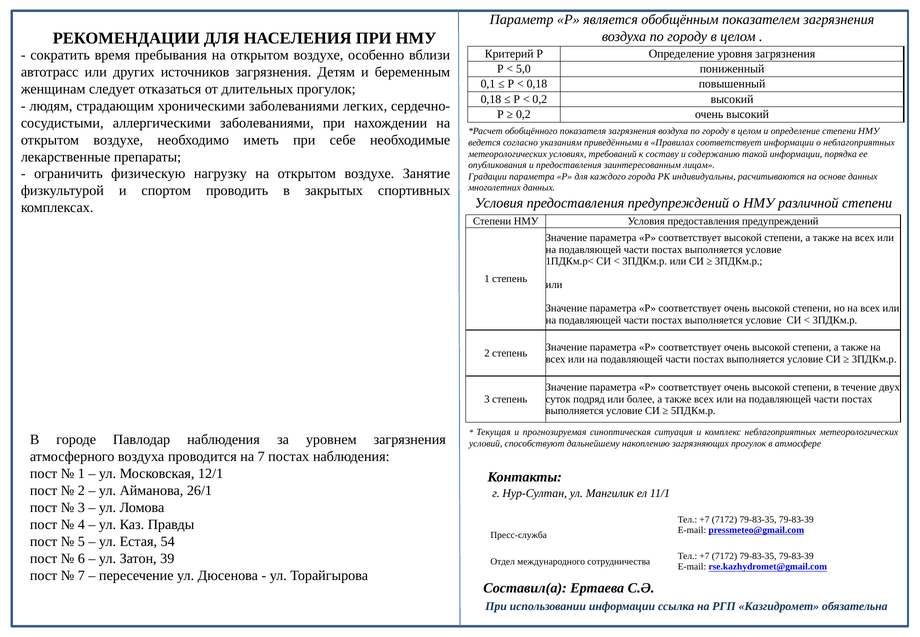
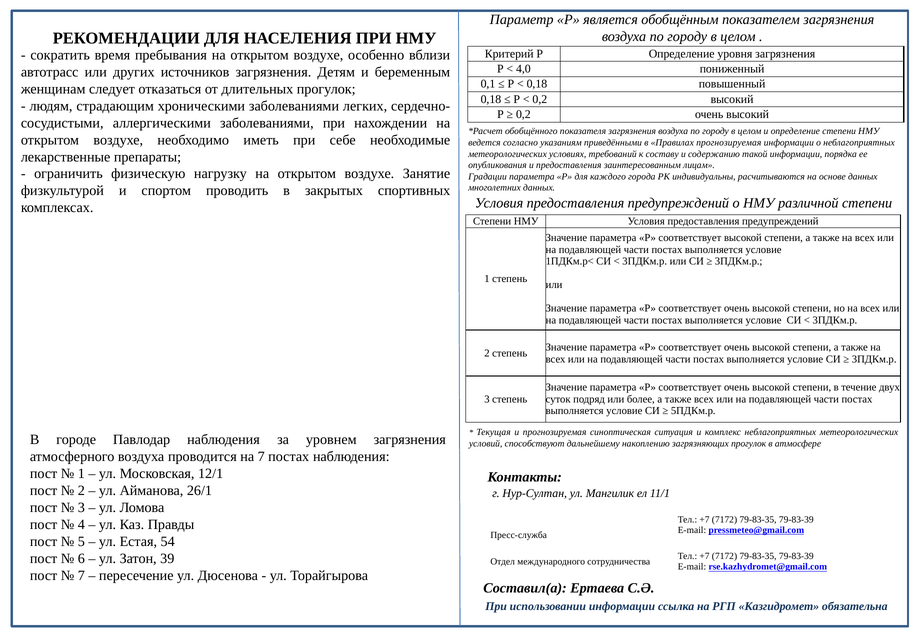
5,0: 5,0 -> 4,0 (523, 69)
Правилах соответствует: соответствует -> прогнозируемая (729, 143)
